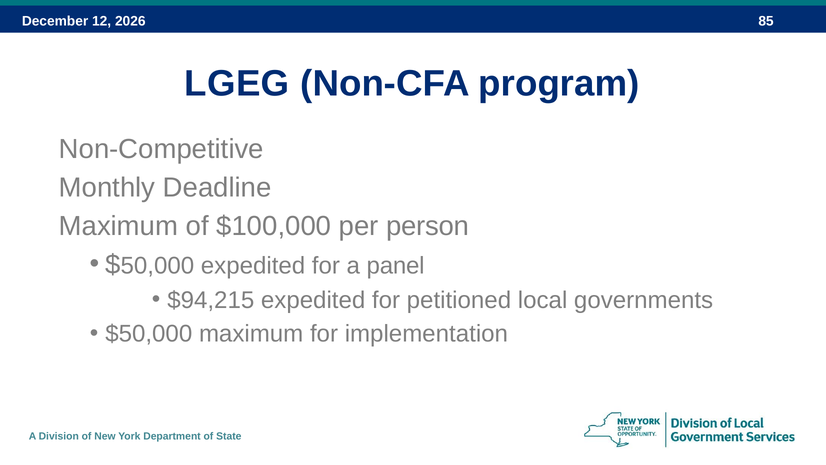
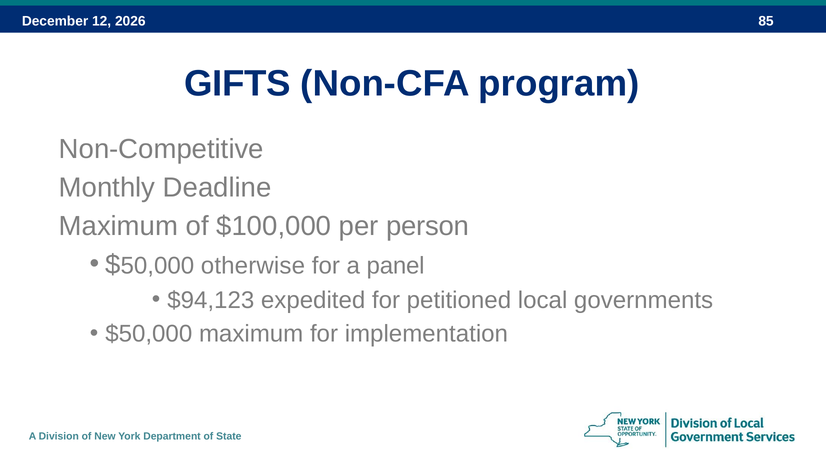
LGEG: LGEG -> GIFTS (237, 84)
expedited: expedited -> otherwise (253, 266)
$94,215: $94,215 -> $94,123 (211, 300)
